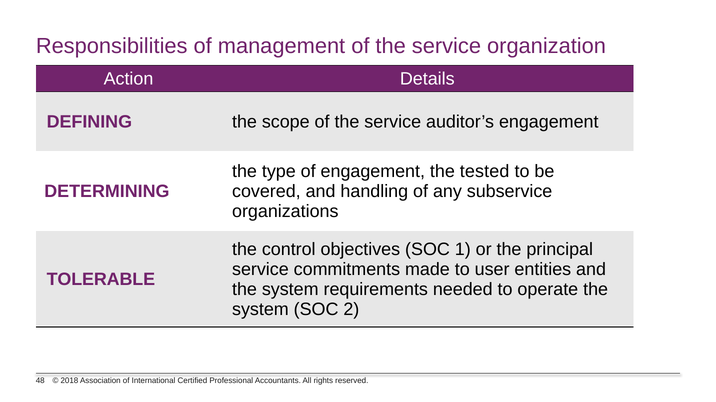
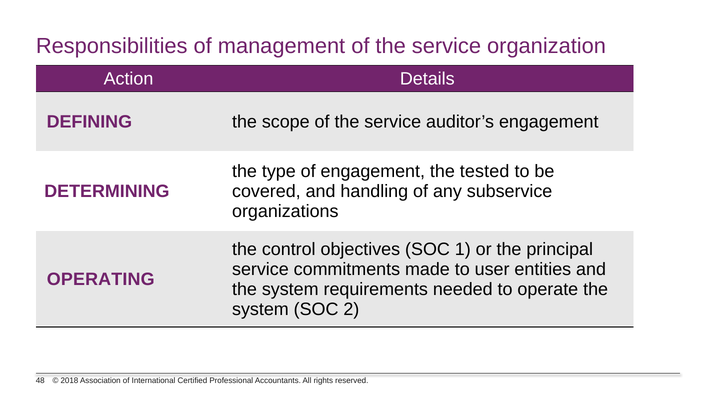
TOLERABLE: TOLERABLE -> OPERATING (101, 280)
